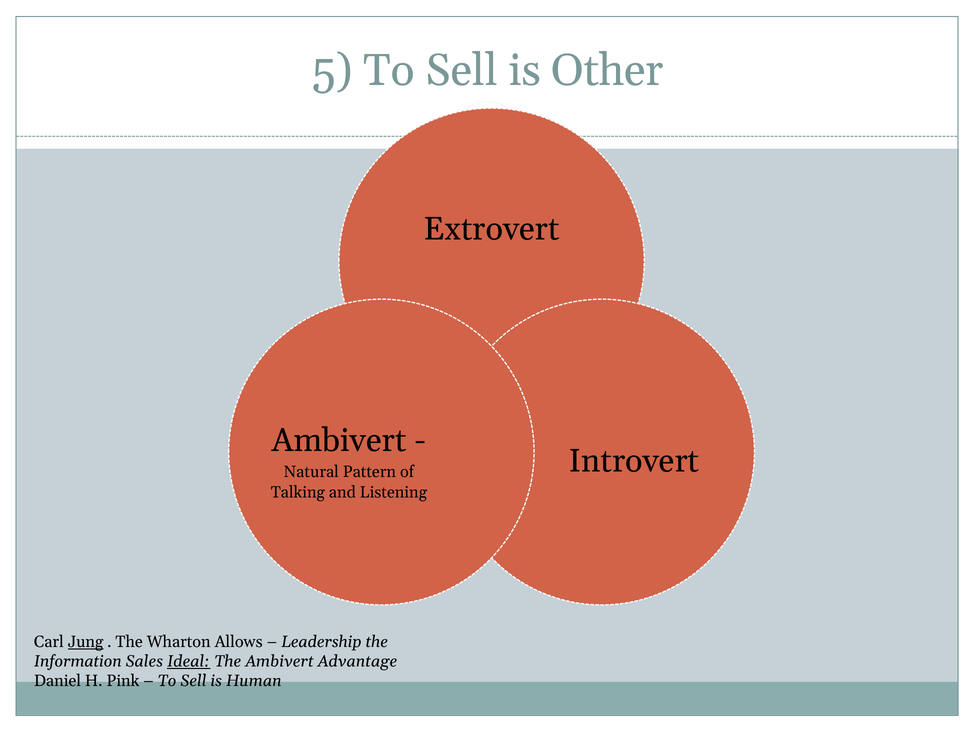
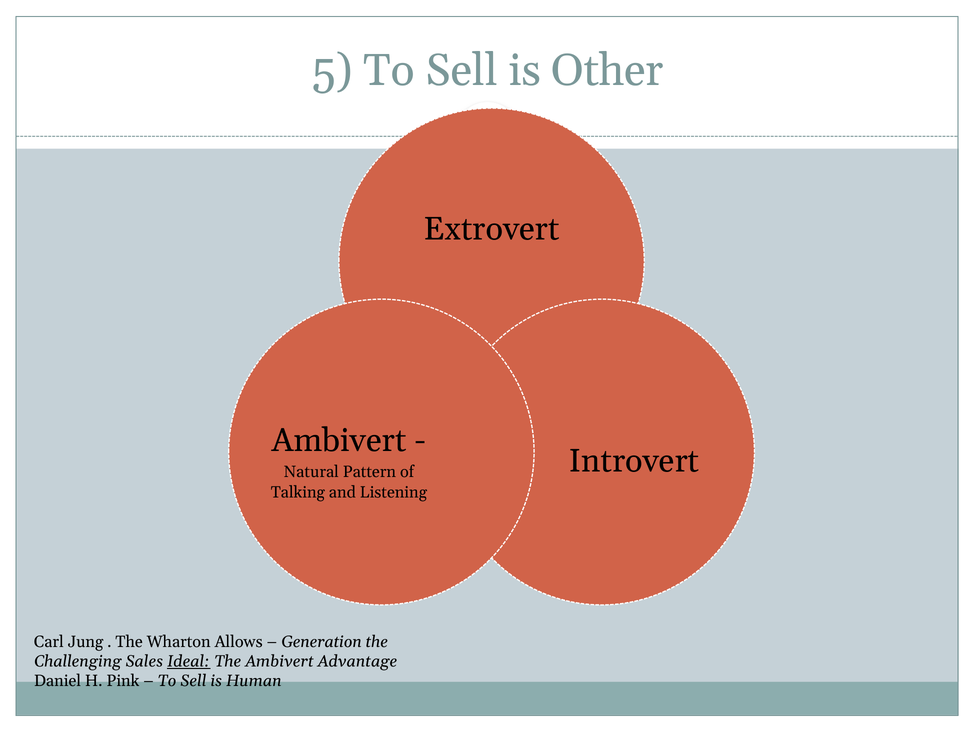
Jung underline: present -> none (86, 641)
Leadership: Leadership -> Generation (322, 641)
Information: Information -> Challenging (78, 661)
